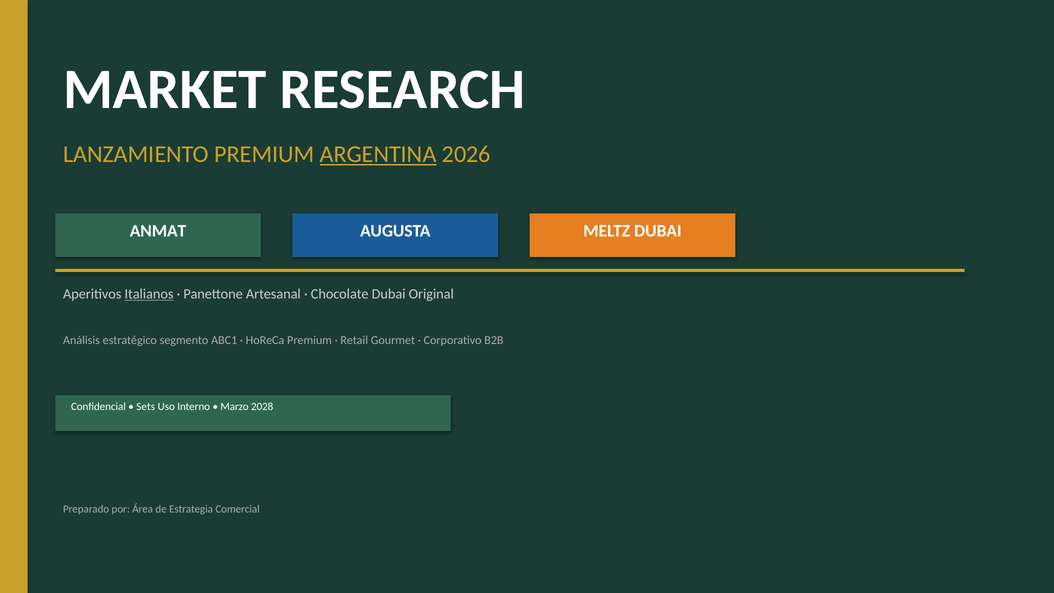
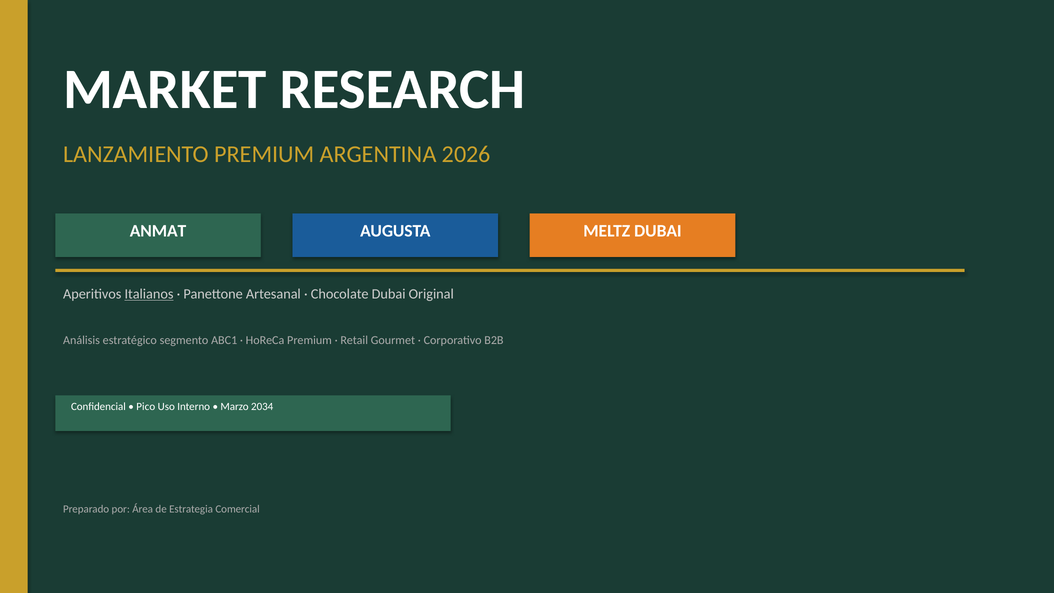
ARGENTINA underline: present -> none (378, 154)
Sets: Sets -> Pico (146, 407)
2028: 2028 -> 2034 (262, 407)
